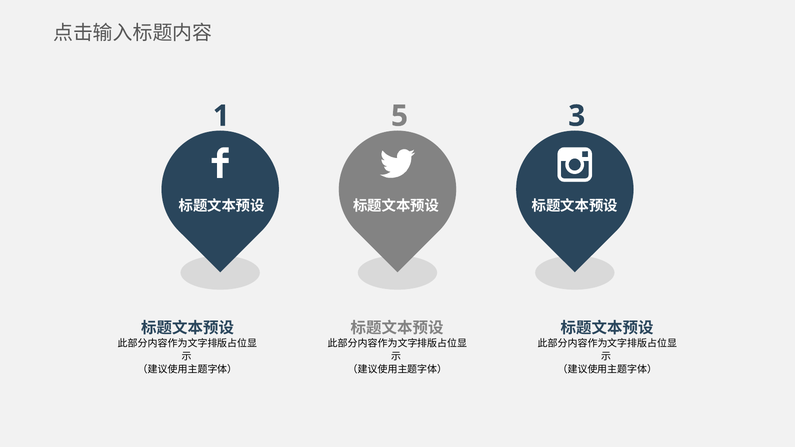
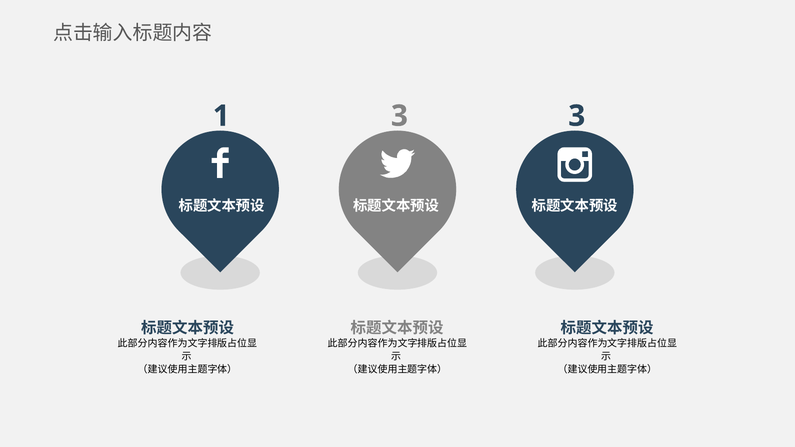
1 5: 5 -> 3 (399, 116)
